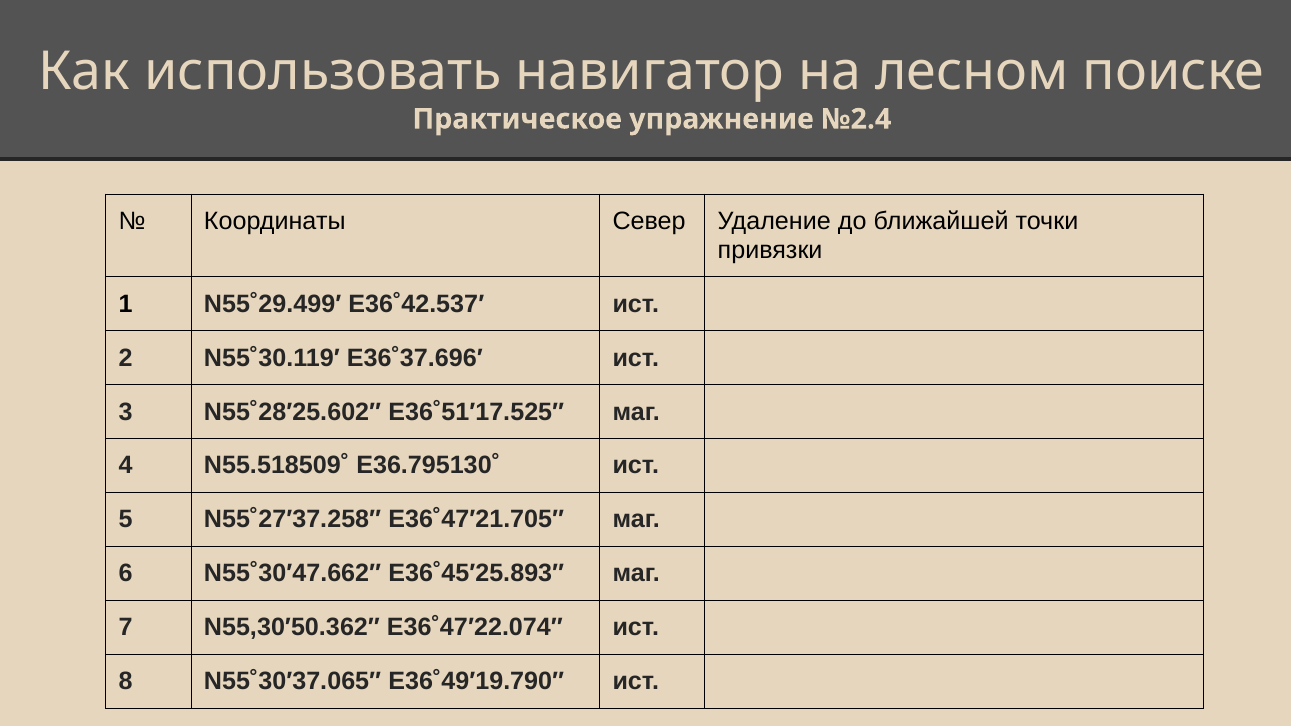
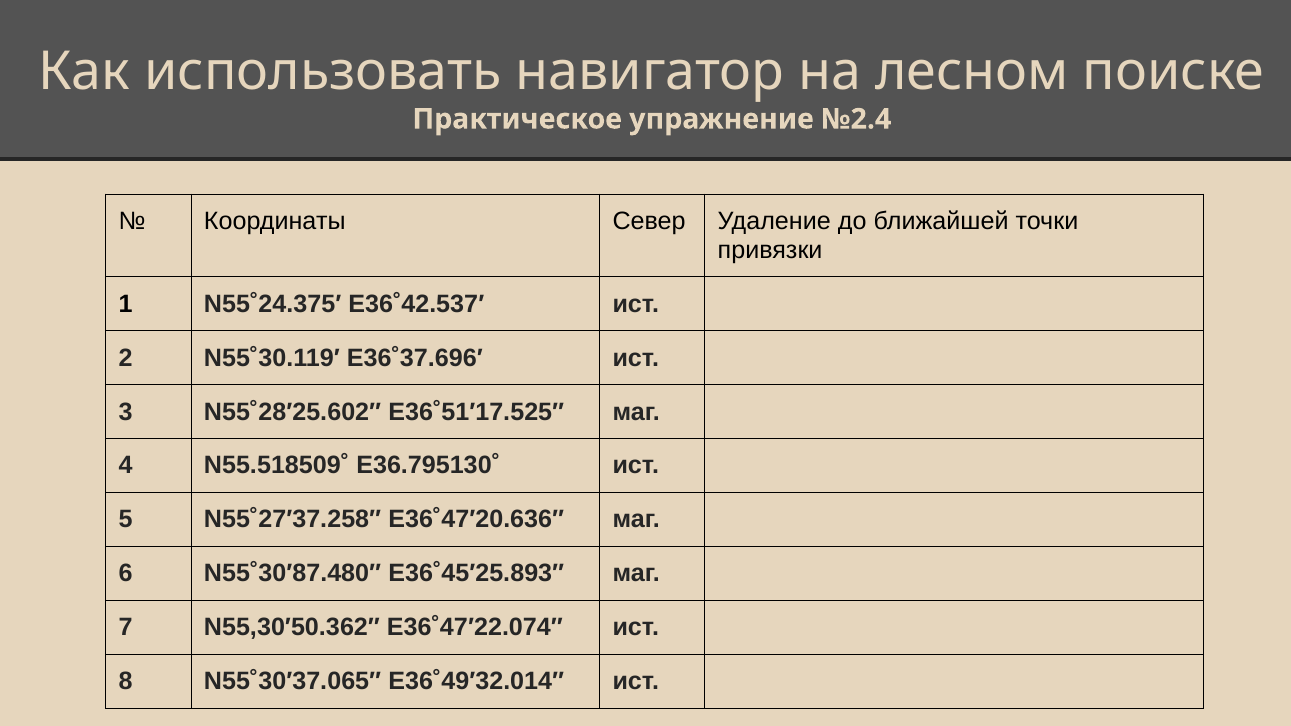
N55˚29.499′: N55˚29.499′ -> N55˚24.375′ (273, 304)
E36˚47′21.705″: E36˚47′21.705″ -> E36˚47′20.636″ (476, 520)
N55˚30′47.662″: N55˚30′47.662″ -> N55˚30′87.480″ (293, 574)
E36˚49′19.790″: E36˚49′19.790″ -> E36˚49′32.014″ (476, 682)
